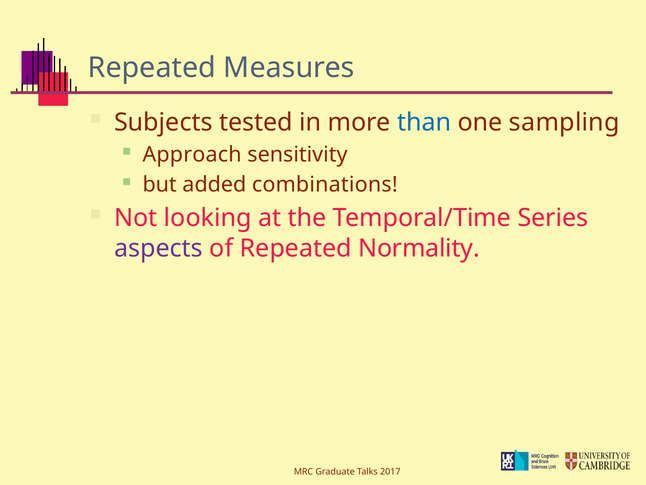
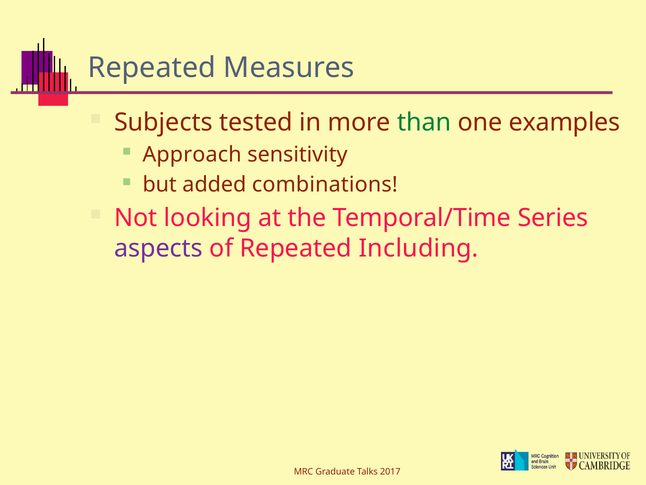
than colour: blue -> green (424, 122)
sampling: sampling -> examples (565, 122)
Normality: Normality -> Including (419, 248)
